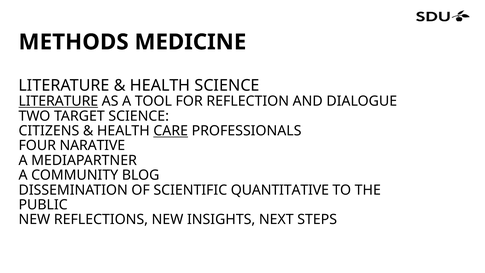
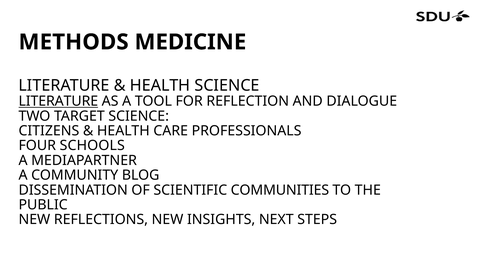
CARE underline: present -> none (171, 131)
NARATIVE: NARATIVE -> SCHOOLS (92, 146)
QUANTITATIVE: QUANTITATIVE -> COMMUNITIES (280, 190)
